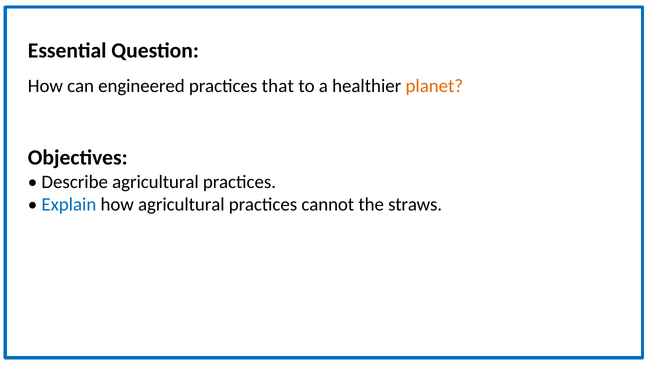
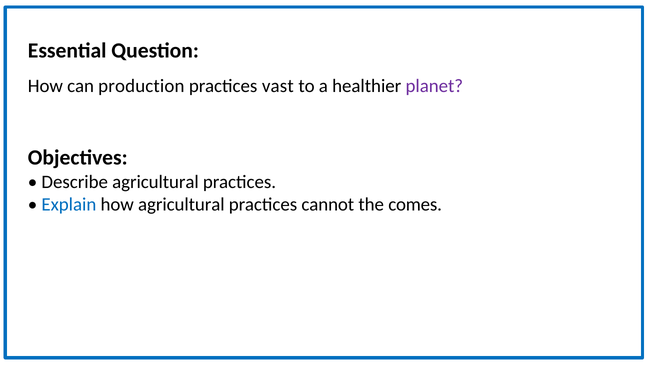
engineered: engineered -> production (141, 86)
that: that -> vast (278, 86)
planet colour: orange -> purple (434, 86)
straws: straws -> comes (415, 204)
